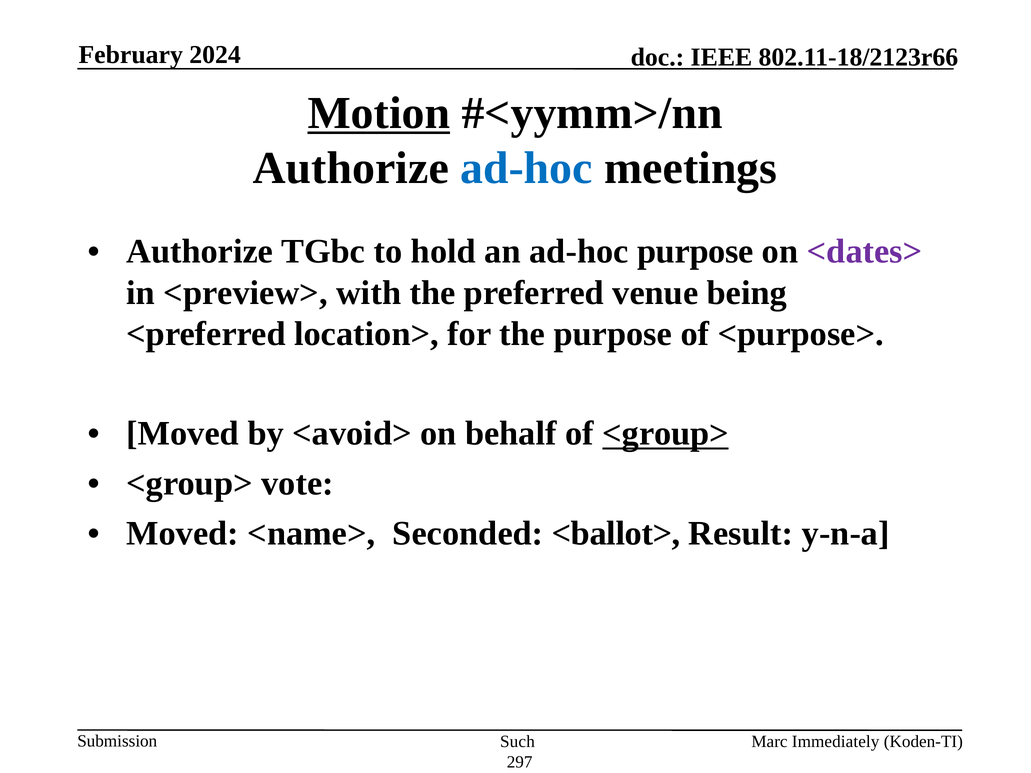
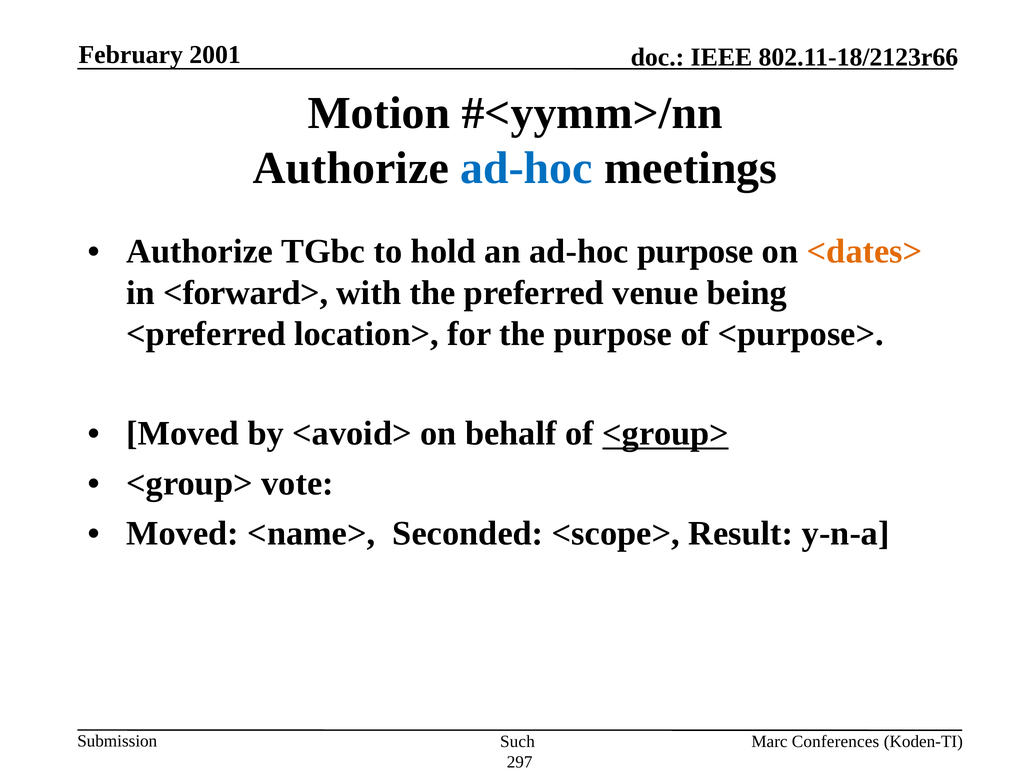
2024: 2024 -> 2001 (215, 55)
Motion underline: present -> none (379, 113)
<dates> colour: purple -> orange (865, 252)
<preview>: <preview> -> <forward> (246, 293)
<ballot>: <ballot> -> <scope> (616, 533)
Immediately: Immediately -> Conferences (836, 742)
